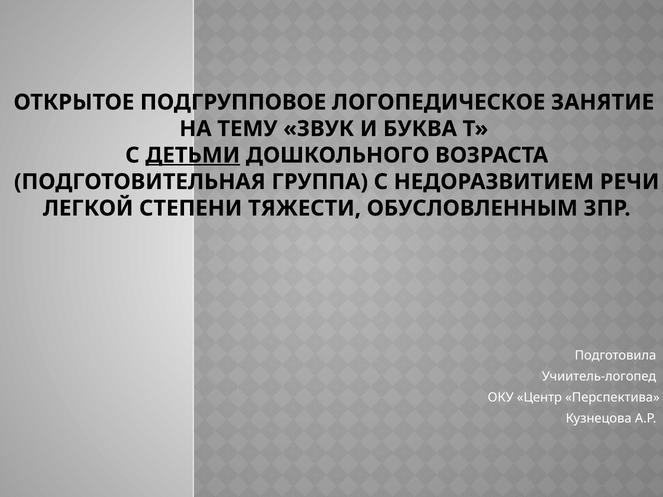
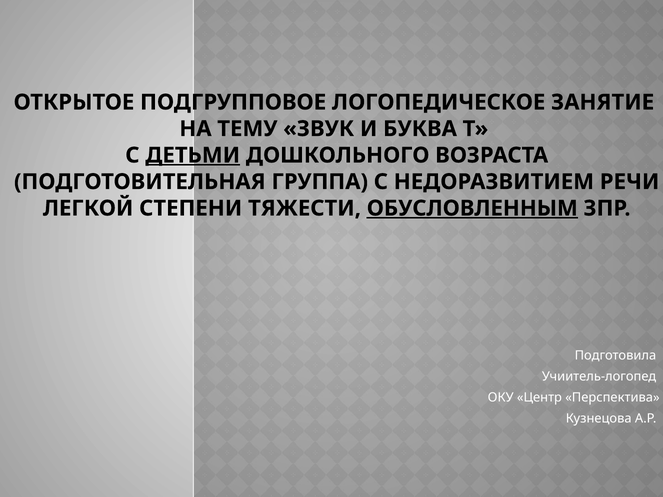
ОБУСЛОВЛЕННЫМ underline: none -> present (472, 208)
